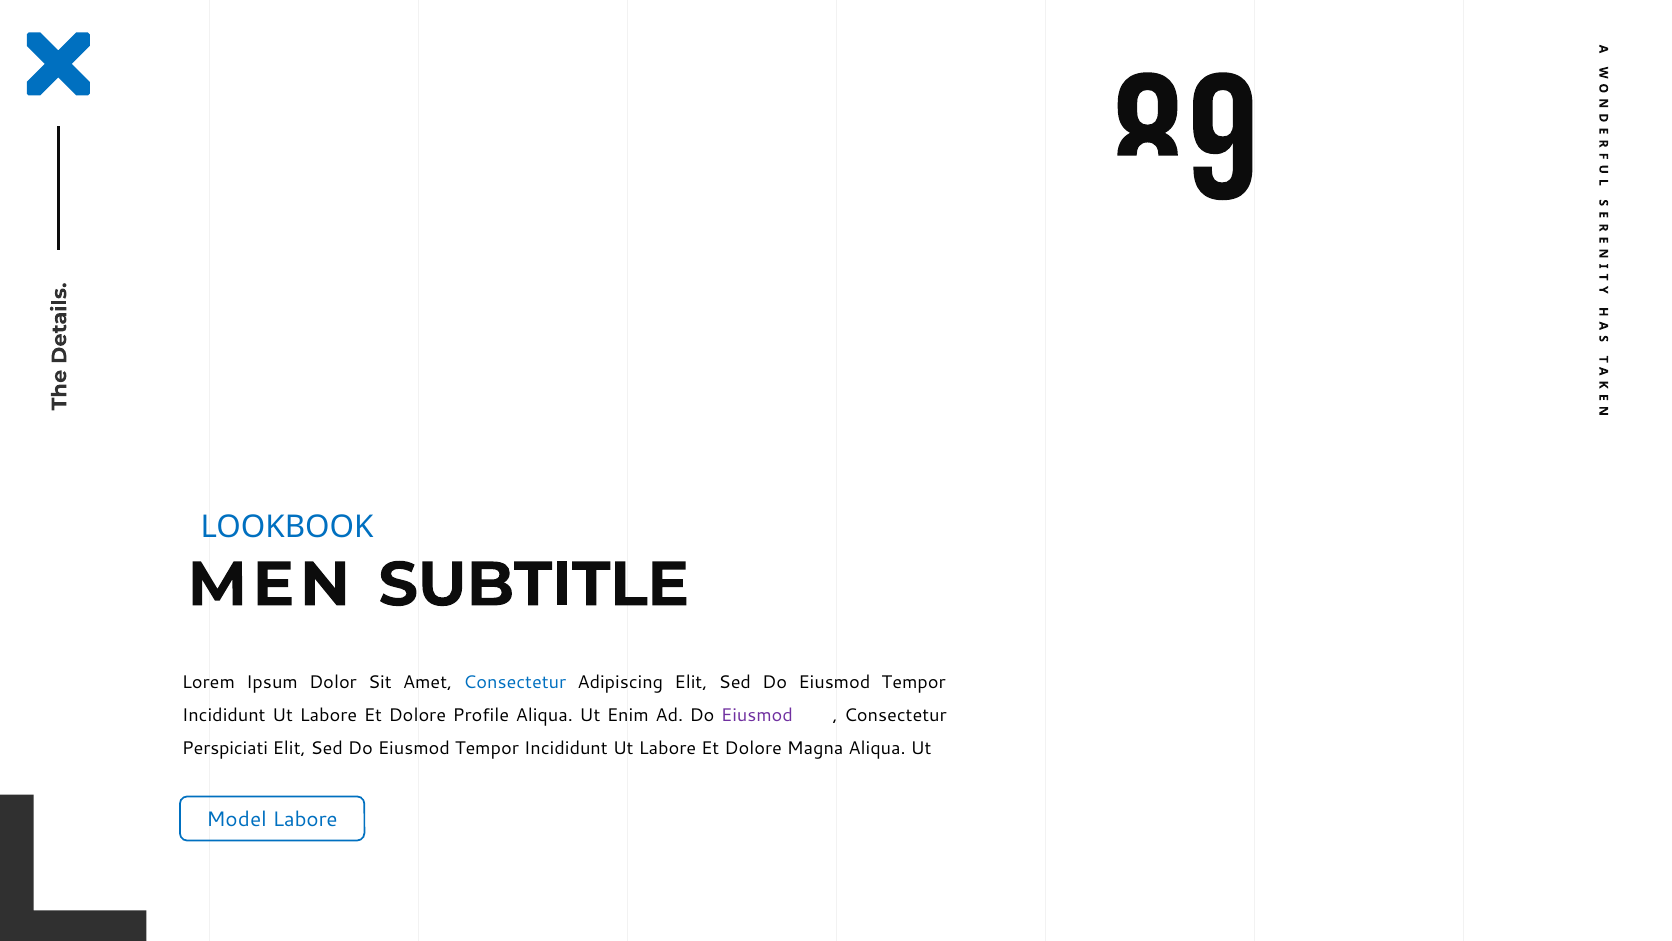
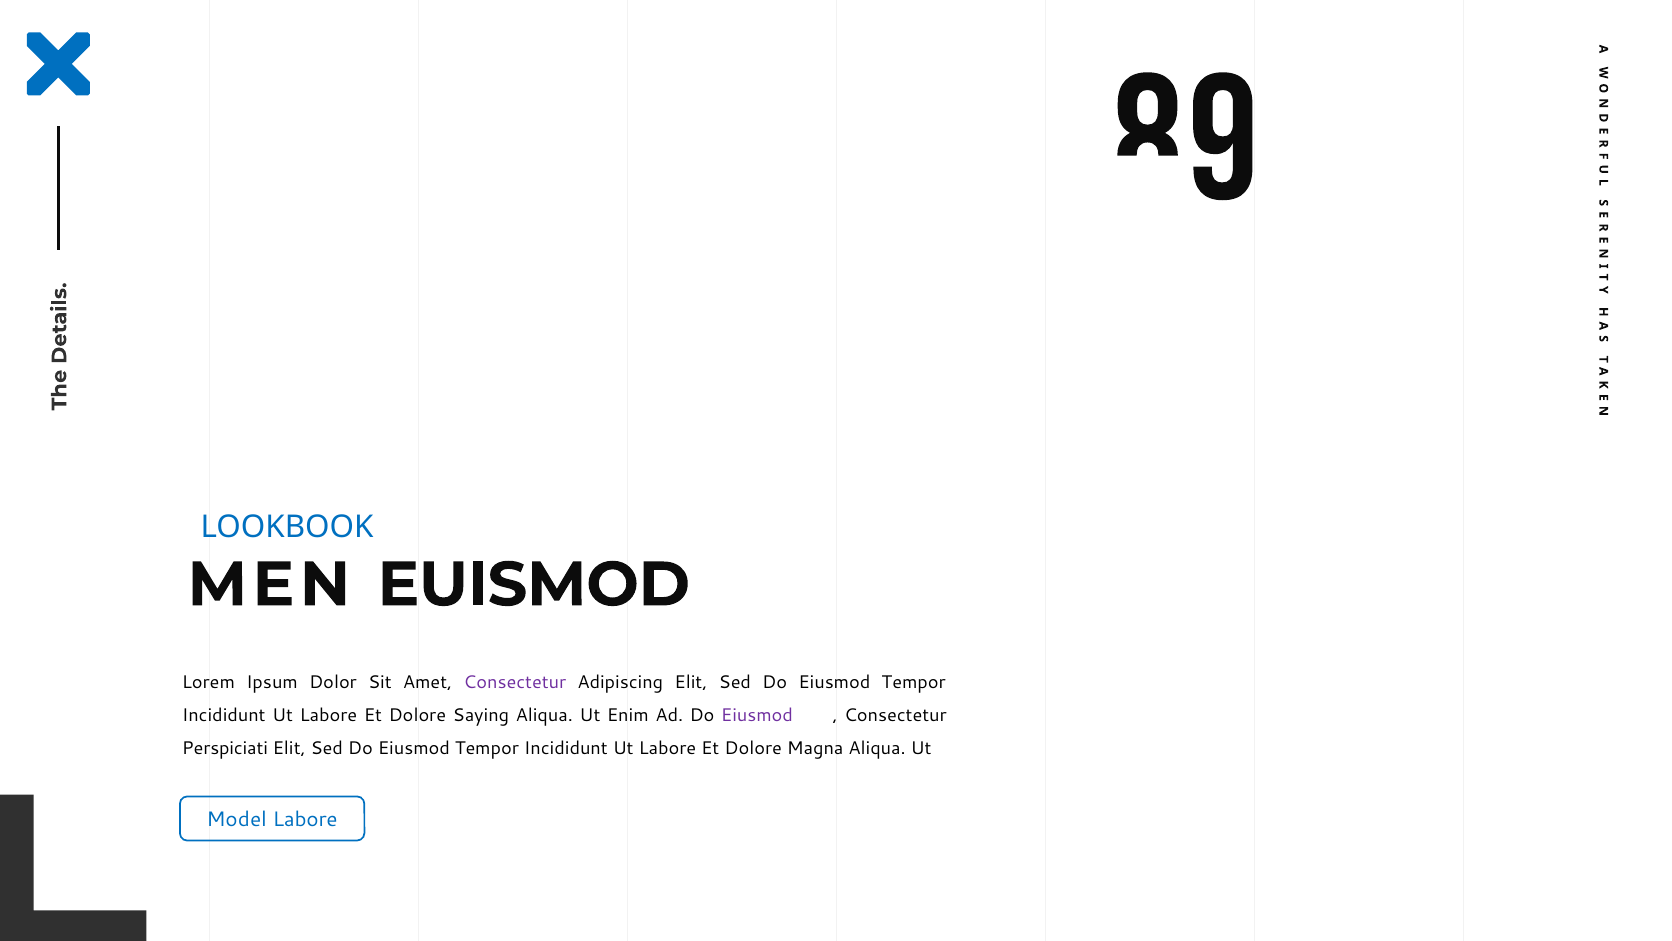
SUBTITLE: SUBTITLE -> EUISMOD (534, 584)
Consectetur colour: blue -> purple (515, 682)
Profile: Profile -> Saying (481, 715)
